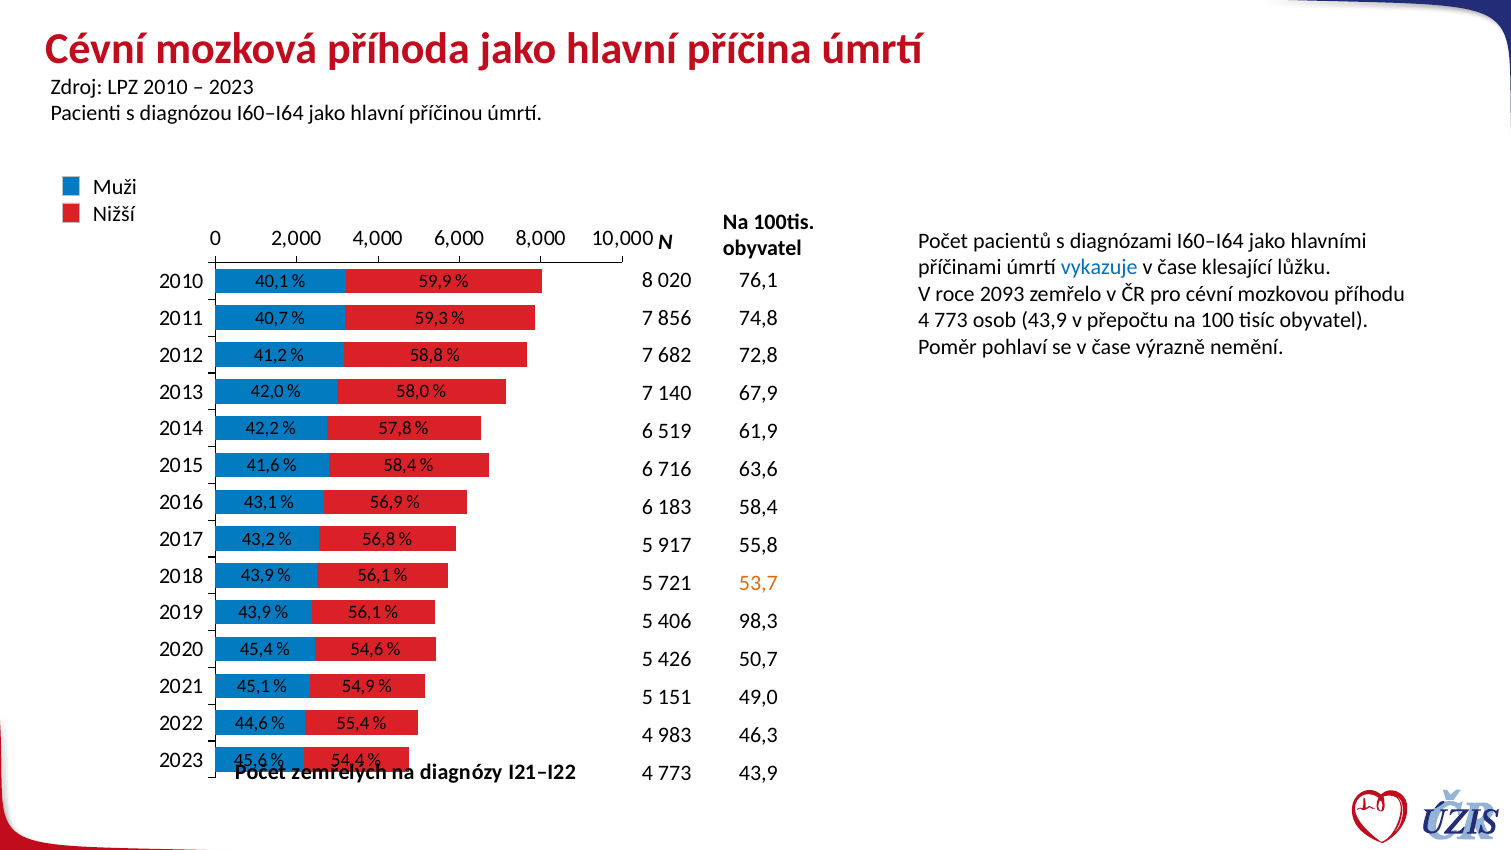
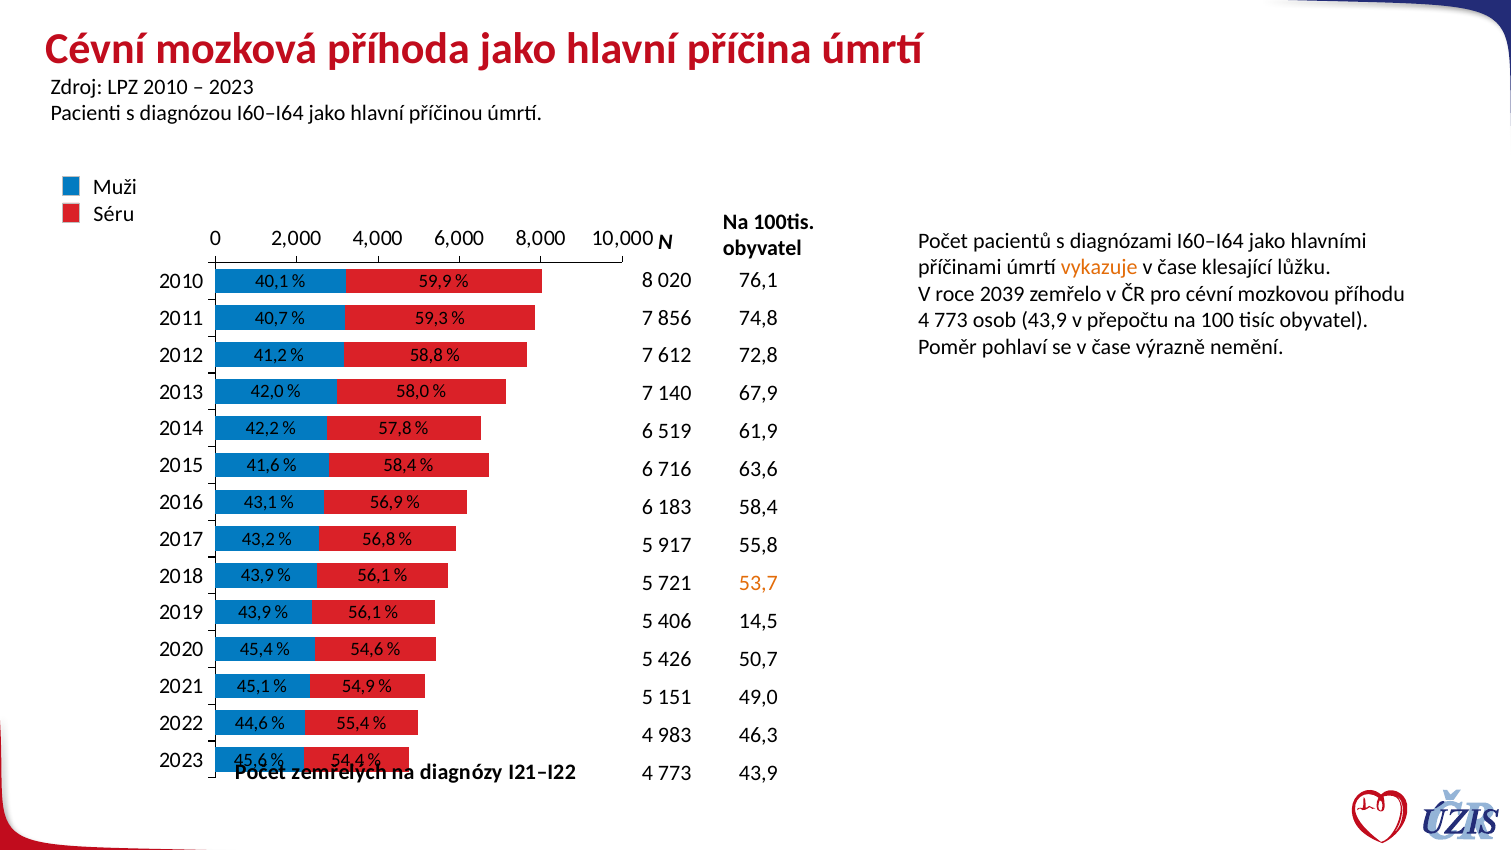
Nižší: Nižší -> Séru (114, 214)
vykazuje colour: blue -> orange (1099, 267)
2093: 2093 -> 2039 (1002, 294)
682: 682 -> 612 (675, 356)
98,3: 98,3 -> 14,5 (758, 621)
